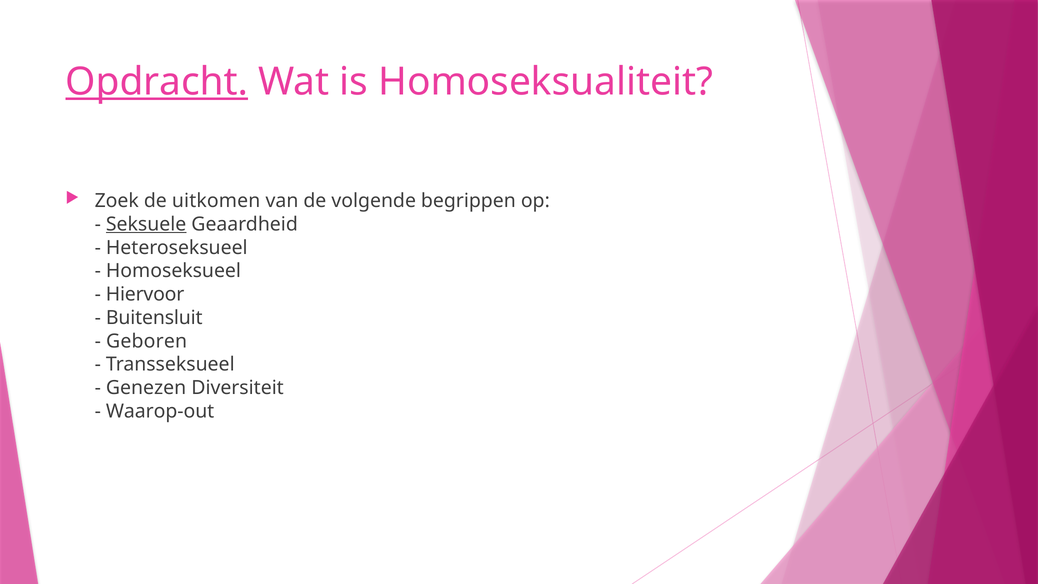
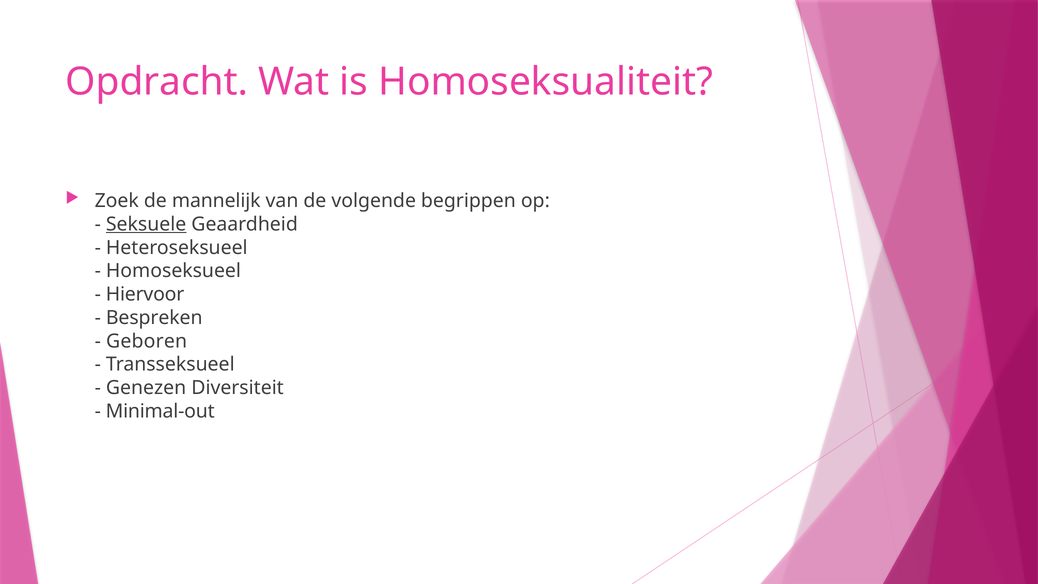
Opdracht underline: present -> none (157, 82)
uitkomen: uitkomen -> mannelijk (216, 201)
Buitensluit: Buitensluit -> Bespreken (154, 318)
Waarop-out: Waarop-out -> Minimal-out (160, 411)
